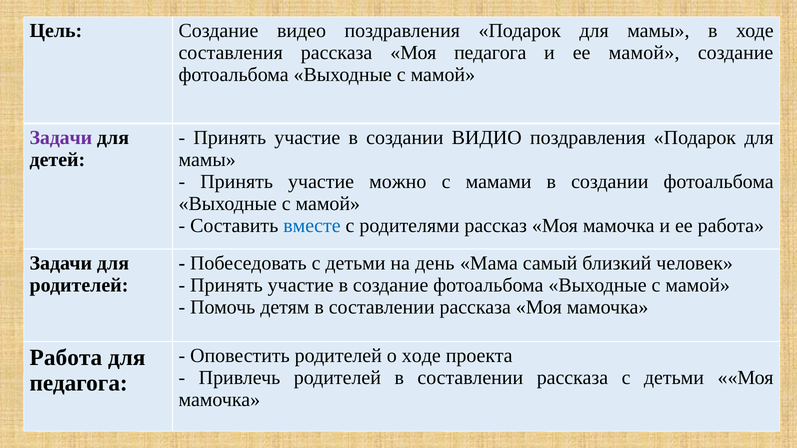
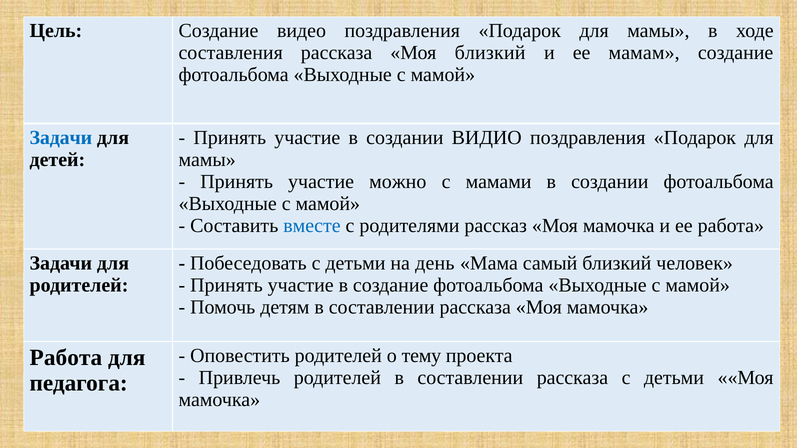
Моя педагога: педагога -> близкий (490, 53)
ее мамой: мамой -> мамам (644, 53)
Задачи colour: purple -> blue (61, 138)
о ходе: ходе -> тему (421, 356)
